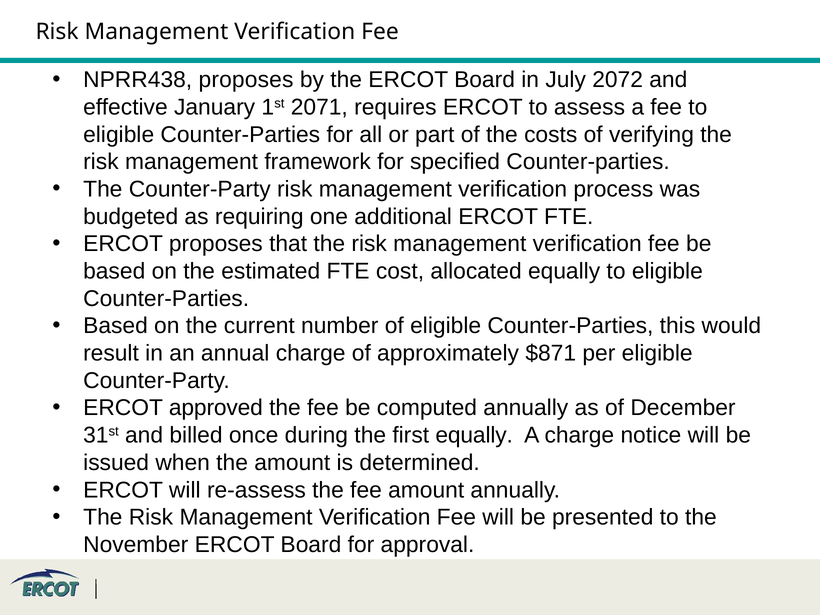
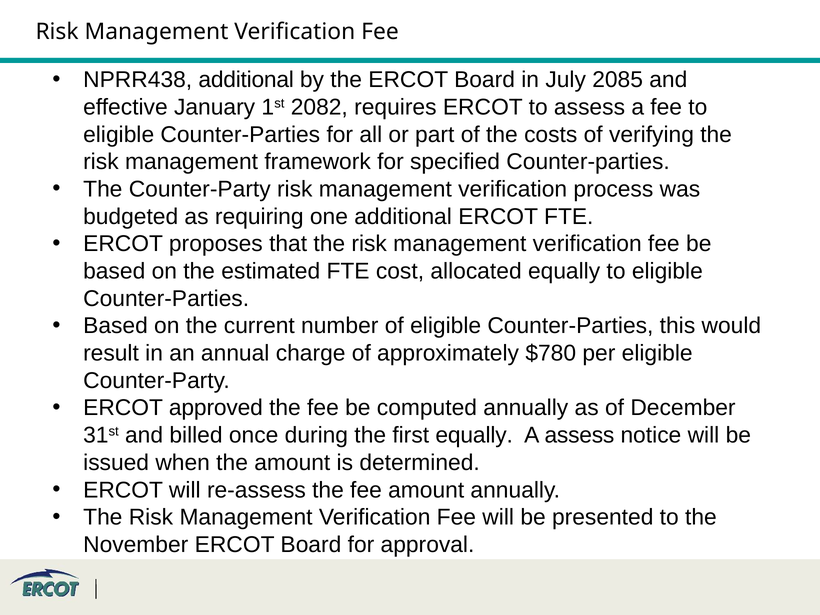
NPRR438 proposes: proposes -> additional (246, 80)
2072: 2072 -> 2085 (618, 80)
2071: 2071 -> 2082 (319, 107)
$871: $871 -> $780 (551, 353)
A charge: charge -> assess (579, 435)
